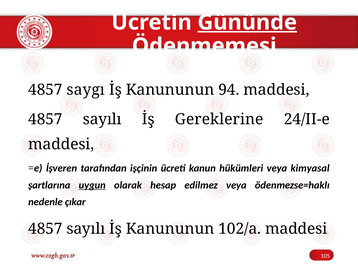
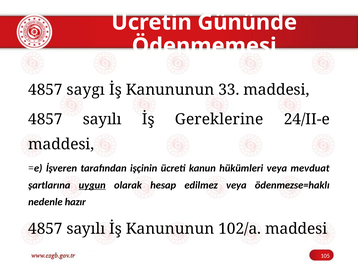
Gününde underline: present -> none (247, 22)
94: 94 -> 33 (229, 90)
kimyasal: kimyasal -> mevduat (310, 169)
çıkar: çıkar -> hazır (75, 202)
